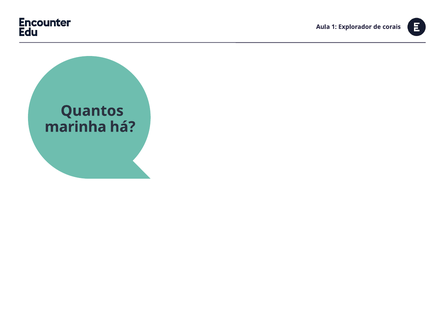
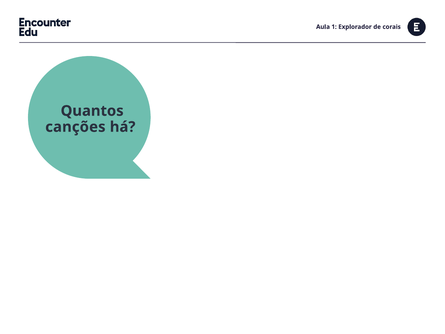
marinha: marinha -> canções (75, 127)
